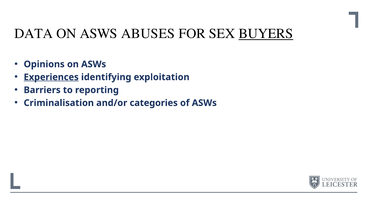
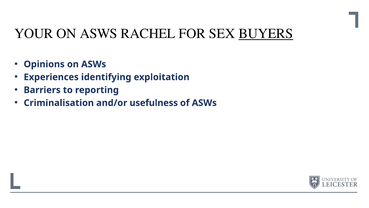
DATA: DATA -> YOUR (34, 34)
ABUSES: ABUSES -> RACHEL (148, 34)
Experiences underline: present -> none (51, 77)
categories: categories -> usefulness (154, 103)
